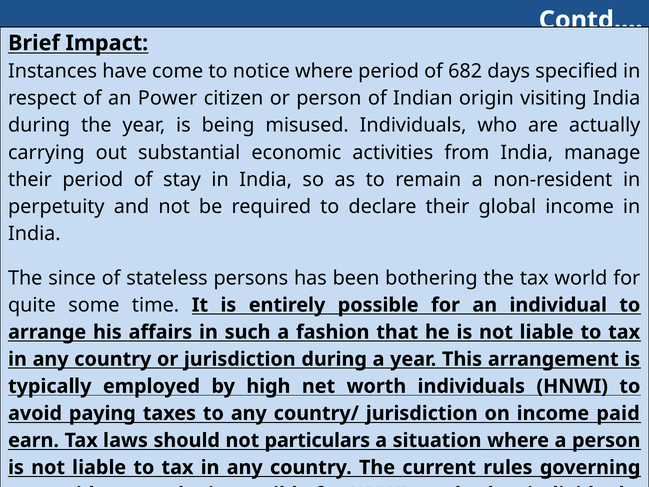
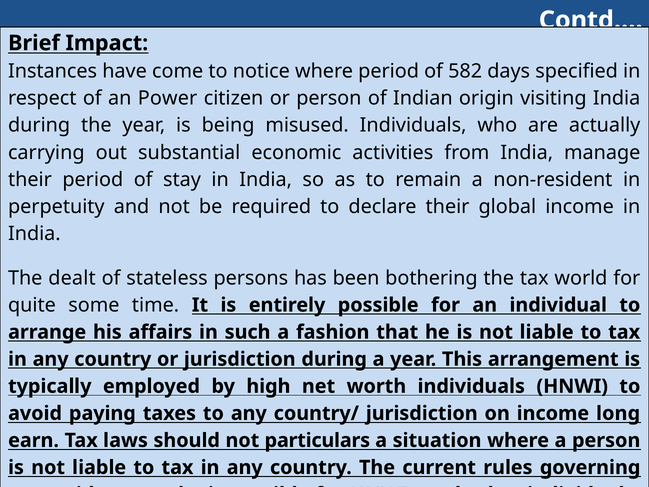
682: 682 -> 582 (465, 71)
since: since -> dealt (72, 278)
paid: paid -> long (618, 413)
